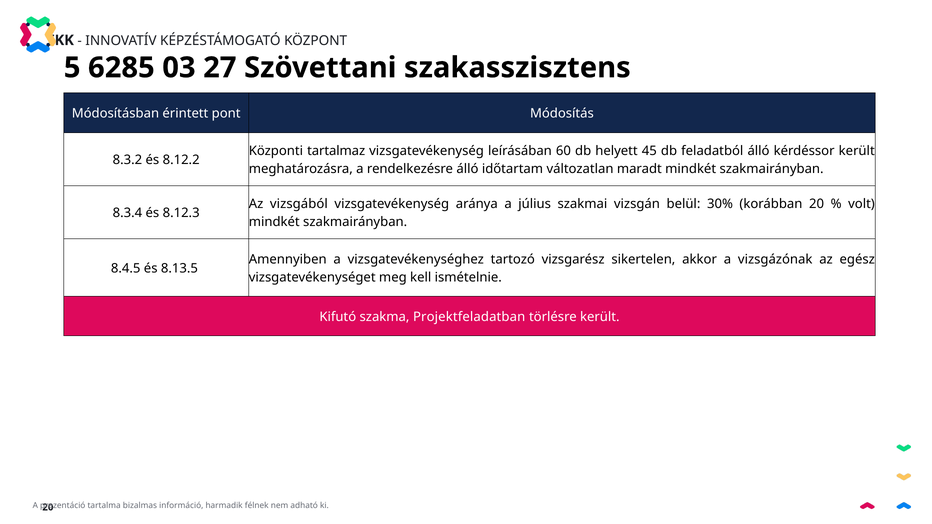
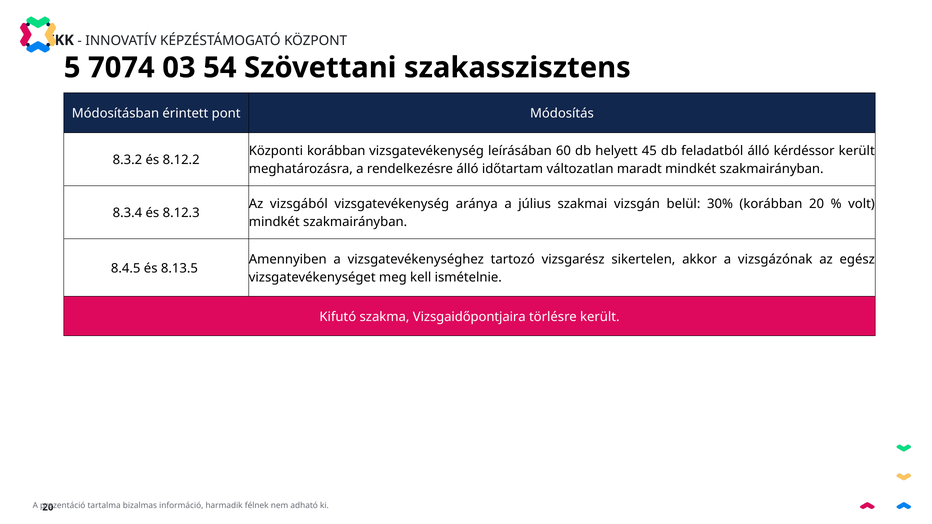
6285: 6285 -> 7074 (121, 68)
27: 27 -> 54 (220, 68)
Központi tartalmaz: tartalmaz -> korábban (336, 151)
Projektfeladatban: Projektfeladatban -> Vizsgaidőpontjaira (469, 317)
